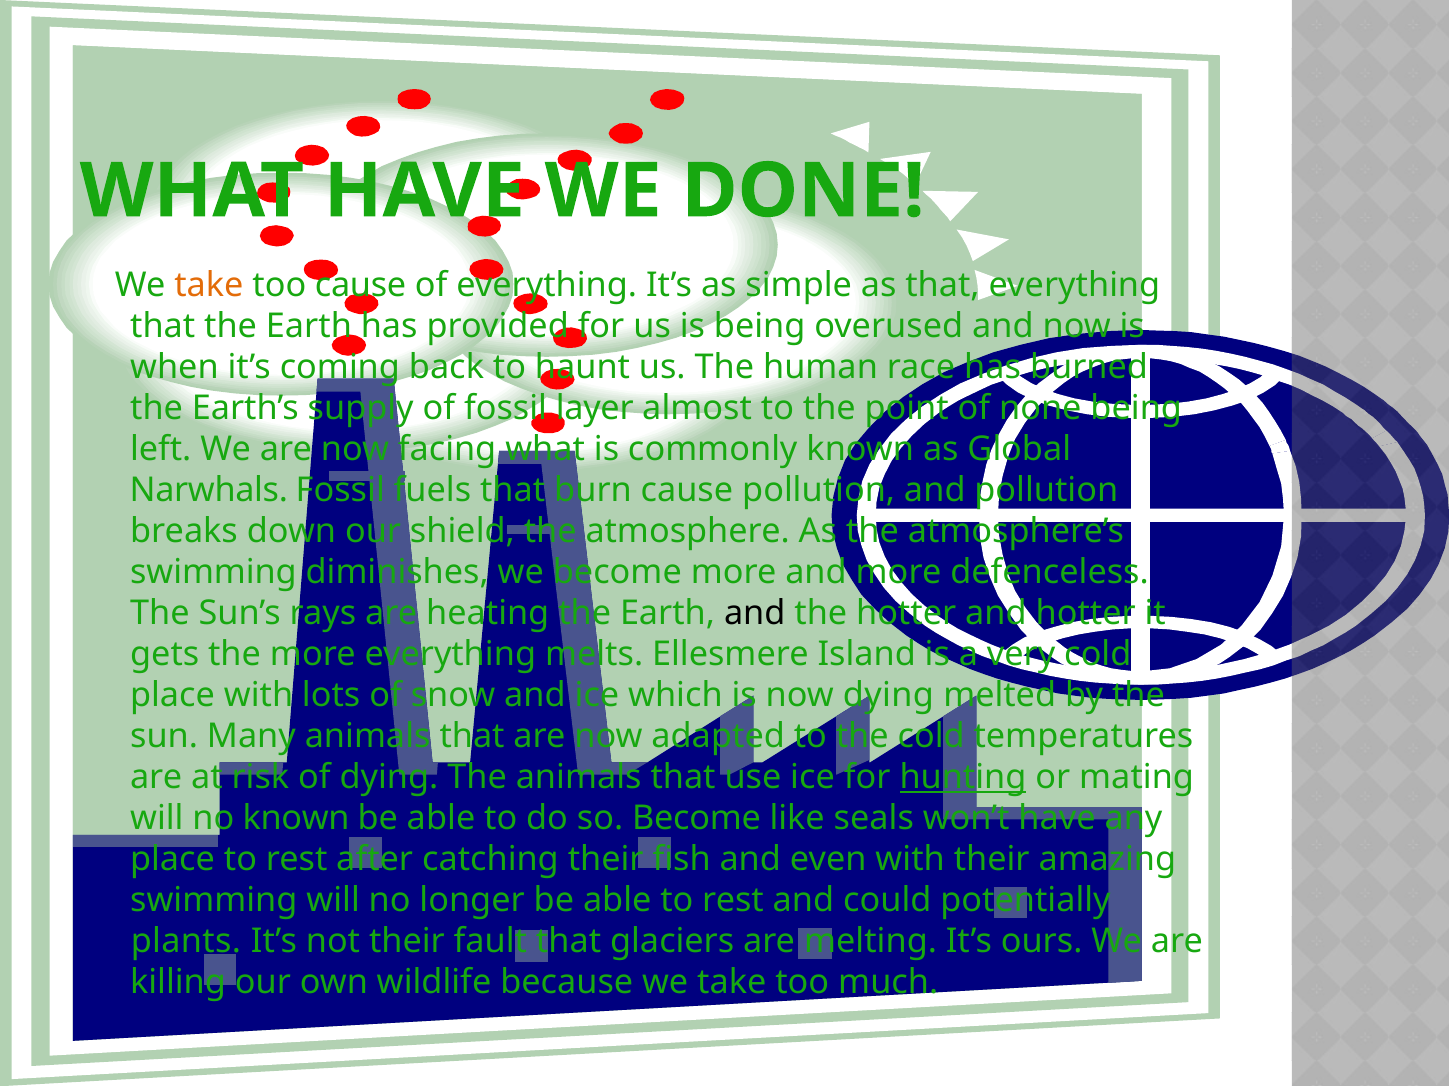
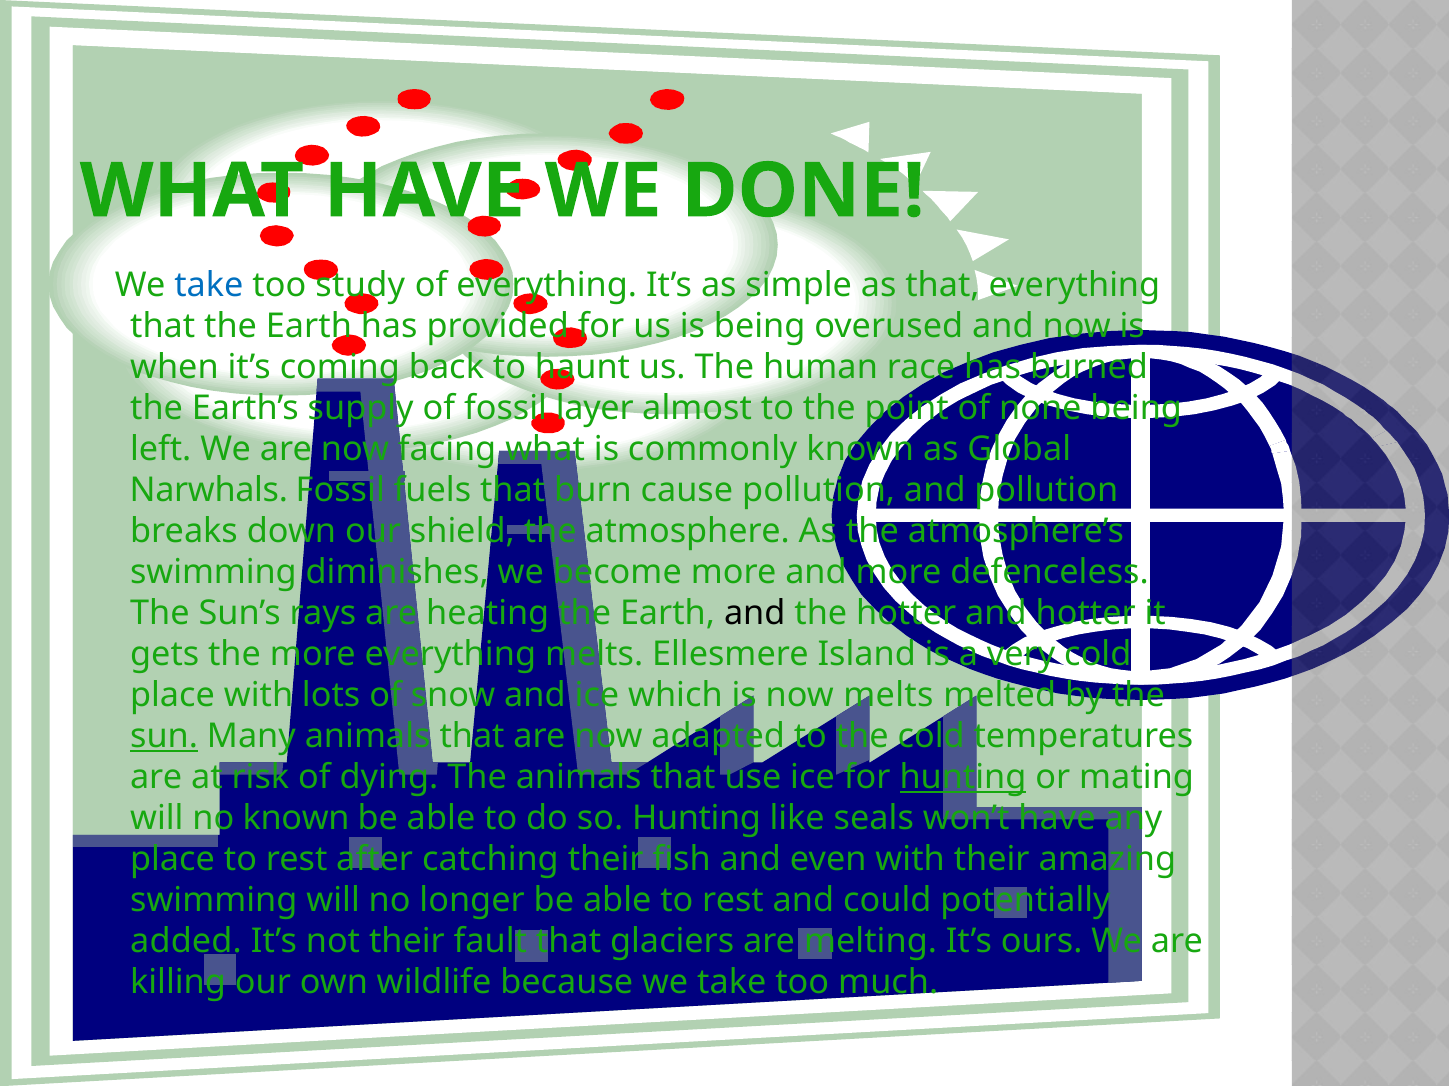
take colour: orange -> blue (209, 285)
too cause: cause -> study (360, 285)
now dying: dying -> melts (888, 696)
sun underline: none -> present (164, 737)
so Become: Become -> Hunting (697, 819)
plants: plants -> added (186, 942)
